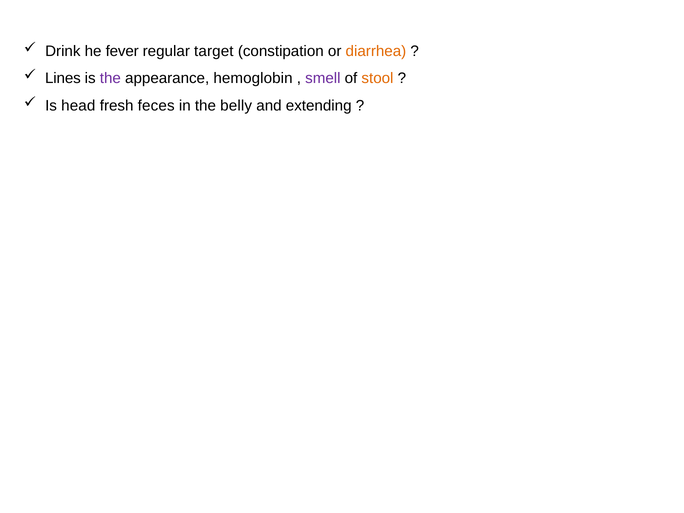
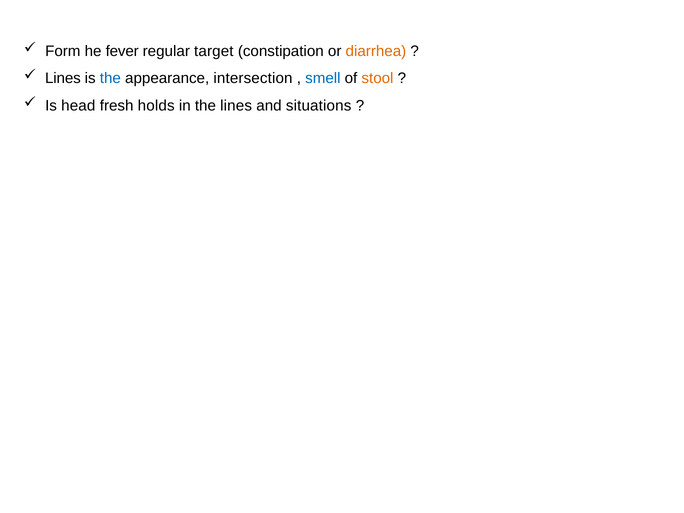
Drink: Drink -> Form (63, 51)
the colour: purple -> blue (110, 78)
hemoglobin: hemoglobin -> intersection (253, 78)
smell colour: purple -> blue (323, 78)
feces: feces -> holds (156, 106)
the belly: belly -> lines (236, 106)
extending: extending -> situations (319, 106)
